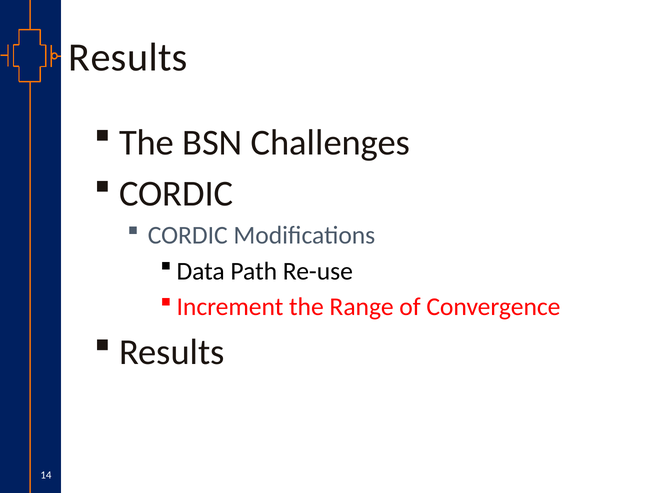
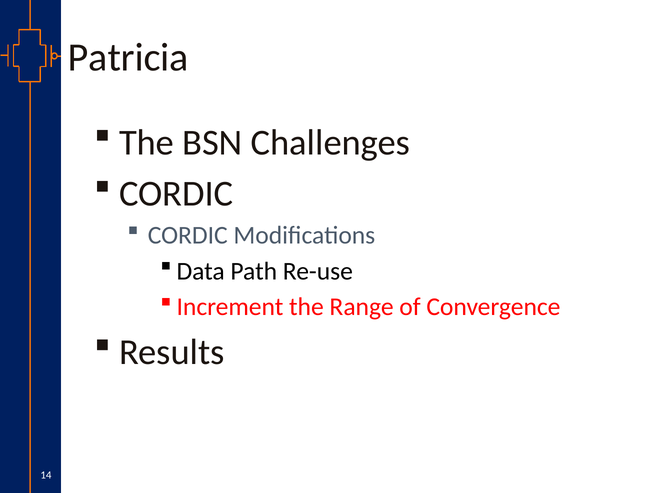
Results: Results -> Patricia (128, 58)
